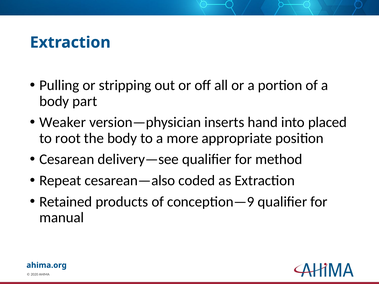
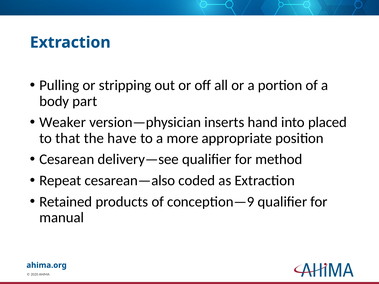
root: root -> that (68, 138)
the body: body -> have (122, 138)
